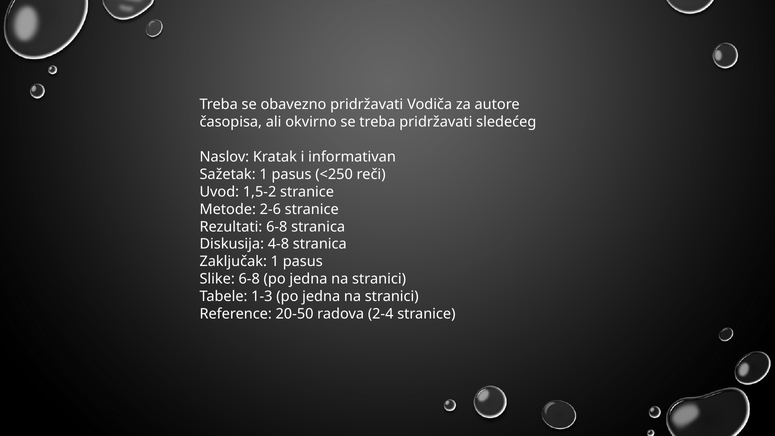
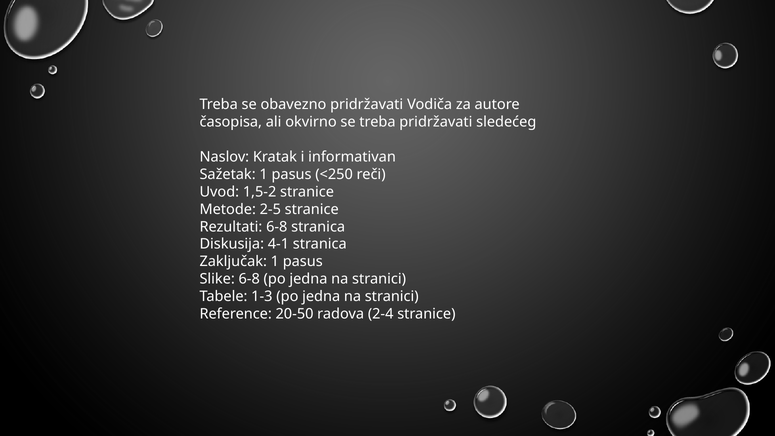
2-6: 2-6 -> 2-5 (270, 209)
4-8: 4-8 -> 4-1 (278, 244)
